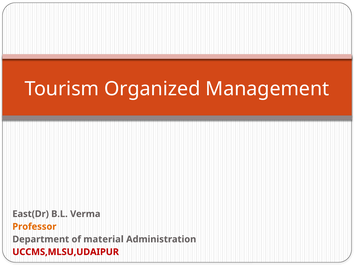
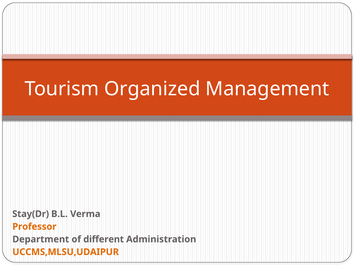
East(Dr: East(Dr -> Stay(Dr (31, 214)
material: material -> different (104, 239)
UCCMS,MLSU,UDAIPUR colour: red -> orange (66, 251)
